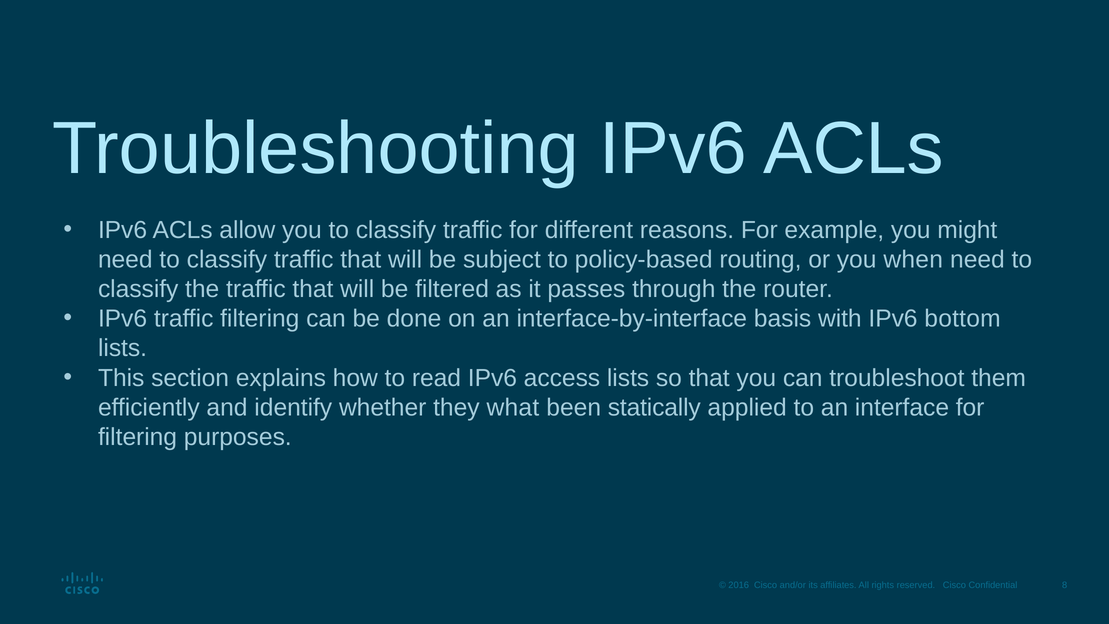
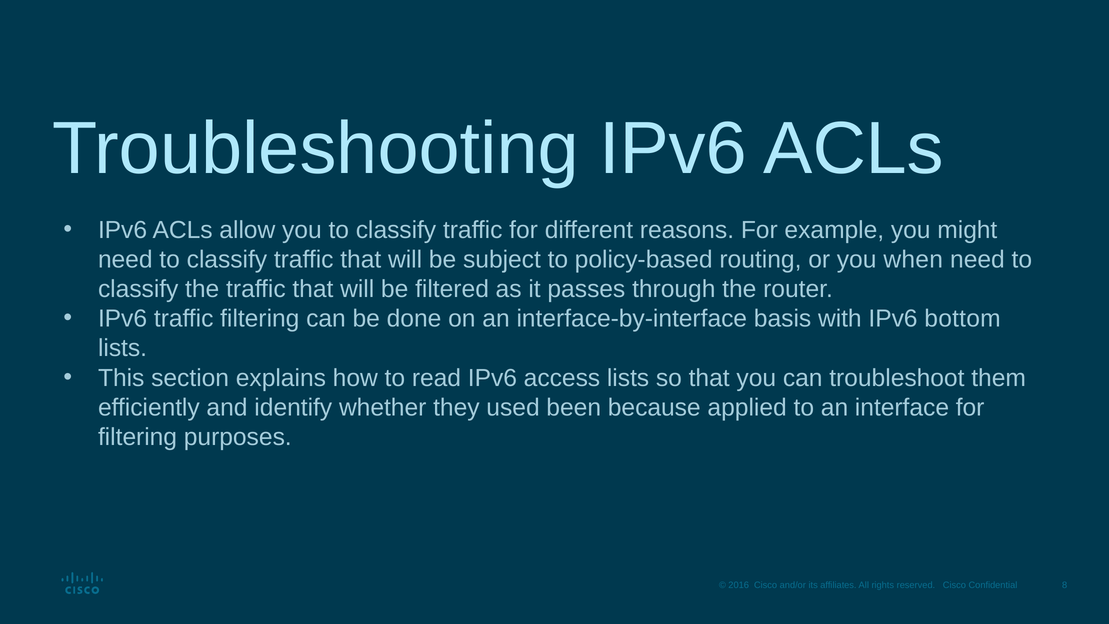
what: what -> used (513, 407)
statically: statically -> because (654, 407)
